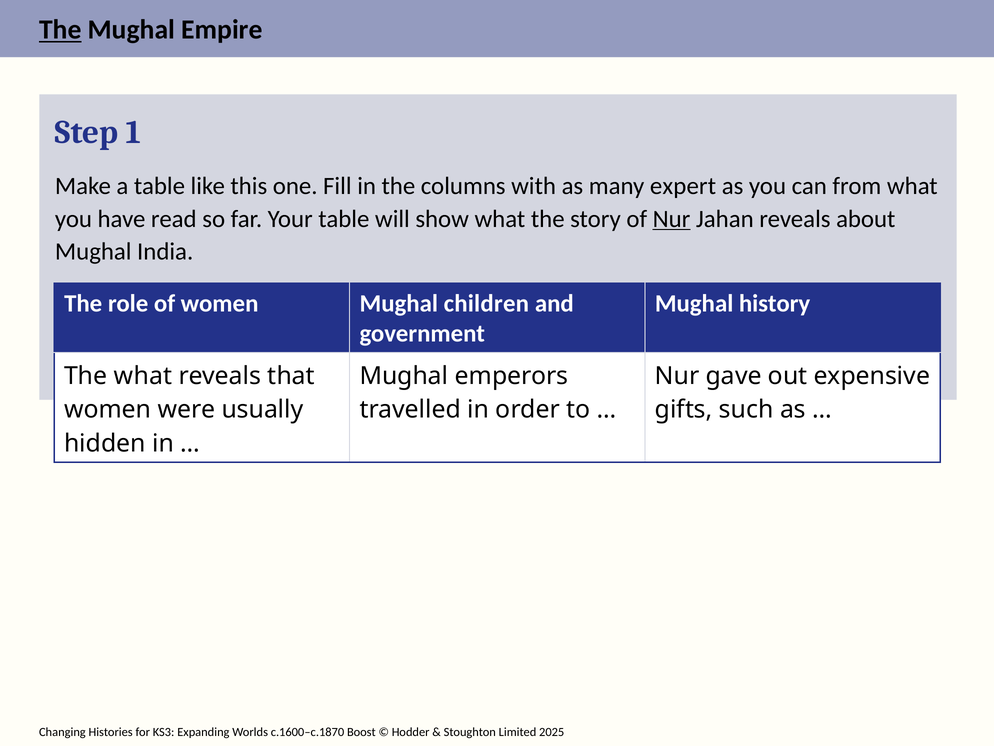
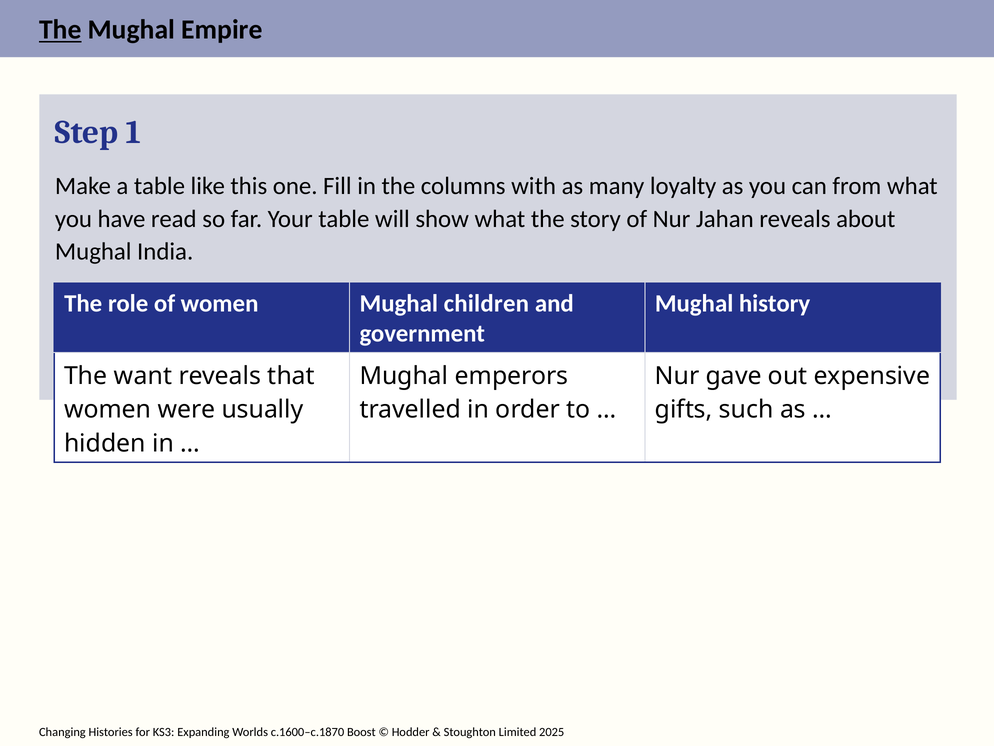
expert: expert -> loyalty (683, 186)
Nur underline: present -> none (672, 219)
The what: what -> want (143, 376)
